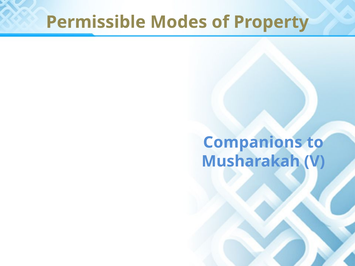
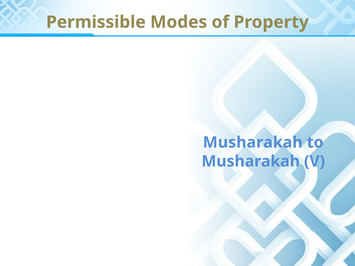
Companions: Companions -> Musharakah (253, 143)
